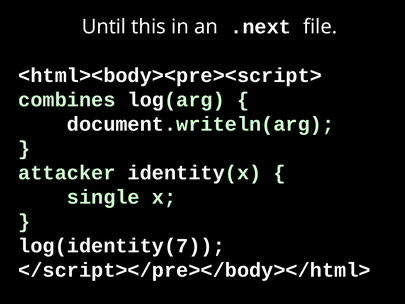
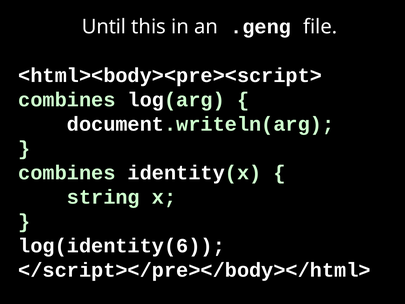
.next: .next -> .geng (261, 27)
attacker: attacker -> combines (67, 173)
single: single -> string (103, 197)
log(identity(7: log(identity(7 -> log(identity(6 (122, 246)
